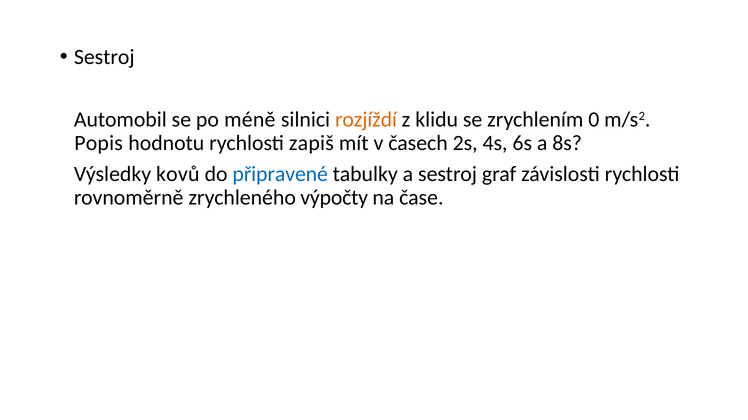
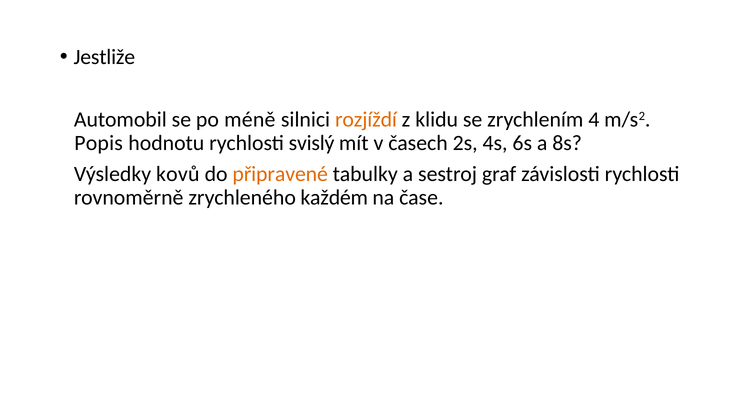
Sestroj: Sestroj -> Jestliže (104, 57)
0: 0 -> 4 (594, 120)
zapiš: zapiš -> svislý (312, 143)
připravené colour: blue -> orange (280, 175)
výpočty: výpočty -> každém (334, 198)
